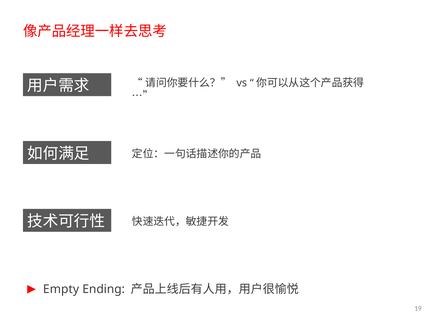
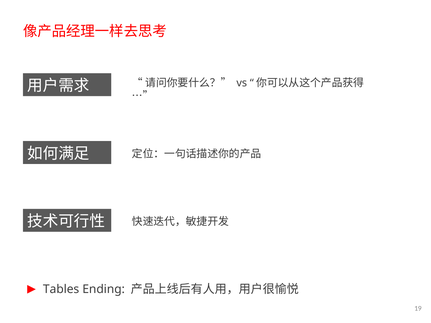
Empty: Empty -> Tables (61, 290)
